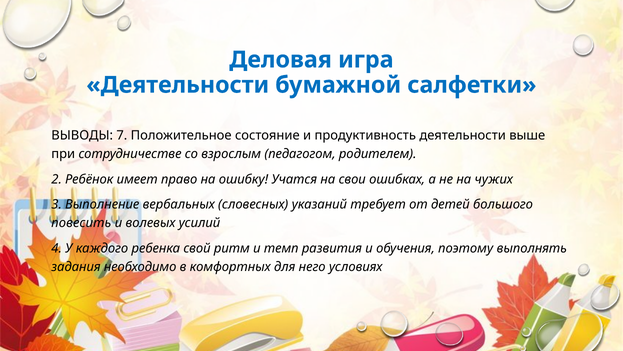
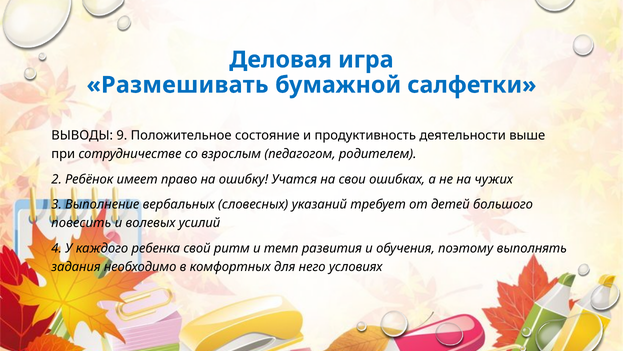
Деятельности: Деятельности -> Размешивать (178, 85)
7: 7 -> 9 (122, 135)
